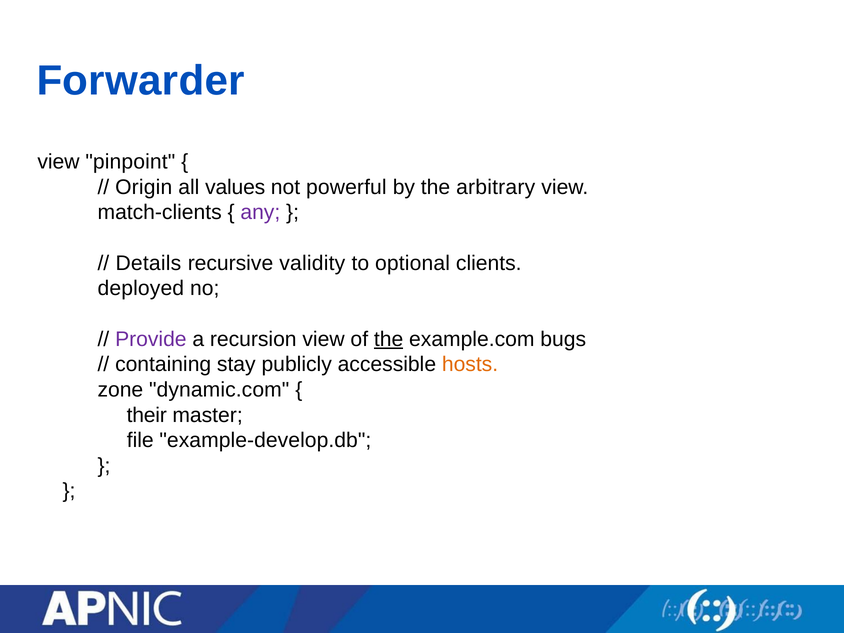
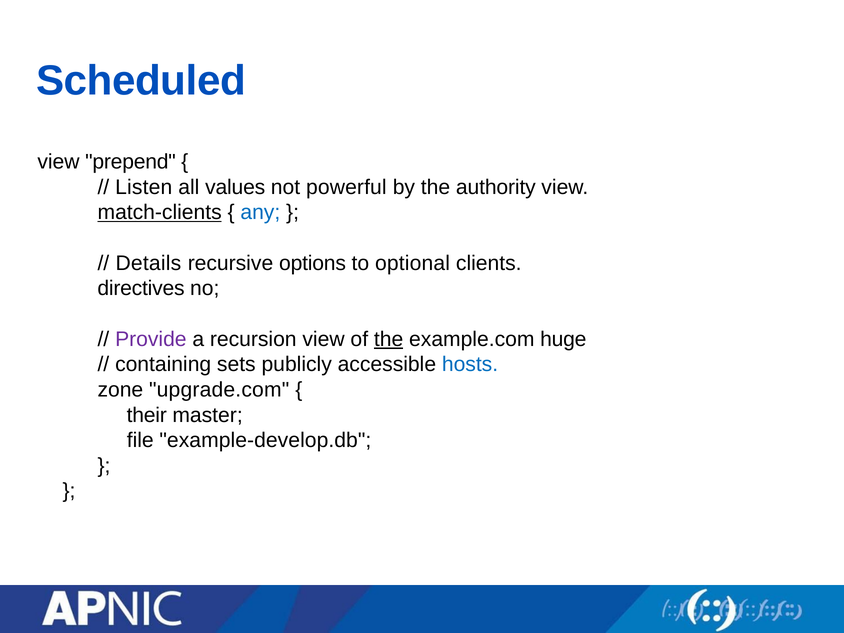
Forwarder: Forwarder -> Scheduled (141, 81)
pinpoint: pinpoint -> prepend (130, 162)
Origin: Origin -> Listen (144, 187)
arbitrary: arbitrary -> authority (496, 187)
match-clients underline: none -> present (160, 212)
any colour: purple -> blue (260, 212)
validity: validity -> options (313, 263)
deployed: deployed -> directives (141, 288)
bugs: bugs -> huge (563, 339)
stay: stay -> sets (236, 364)
hosts colour: orange -> blue (470, 364)
dynamic.com: dynamic.com -> upgrade.com (219, 390)
